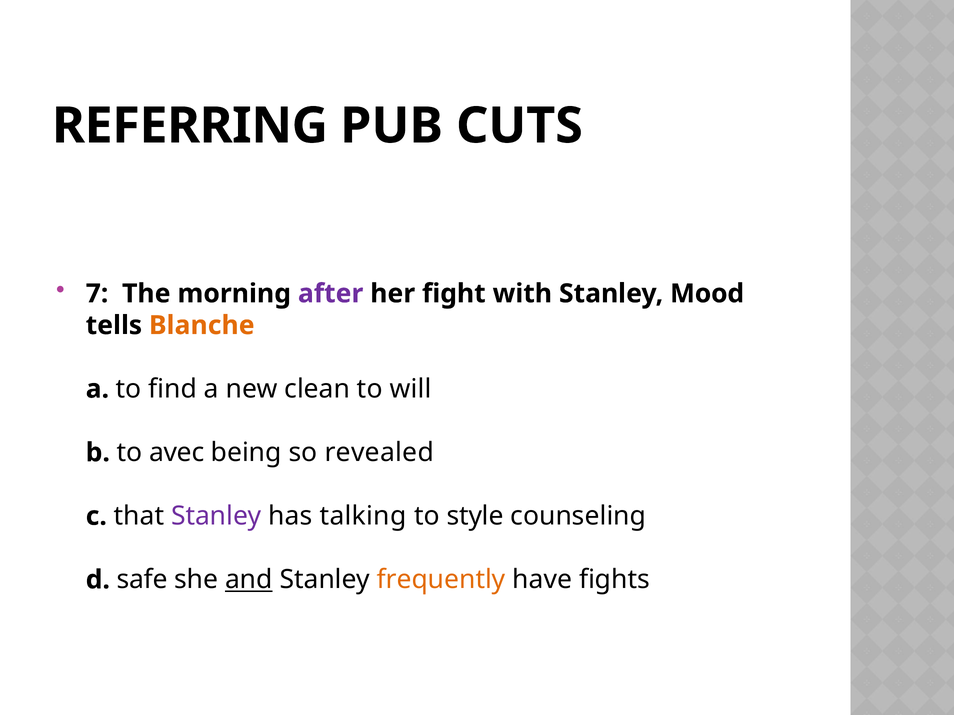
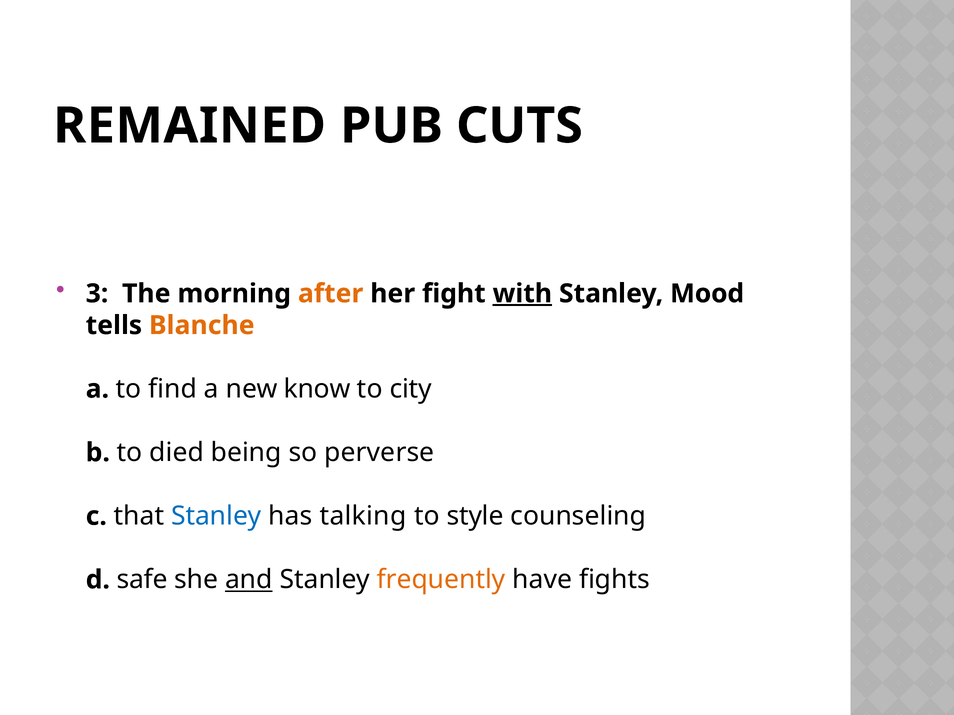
REFERRING: REFERRING -> REMAINED (190, 126)
7: 7 -> 3 (97, 294)
after colour: purple -> orange (331, 294)
with underline: none -> present (522, 294)
clean: clean -> know (317, 389)
will: will -> city (411, 389)
avec: avec -> died (177, 453)
revealed: revealed -> perverse (379, 453)
Stanley colour: purple -> blue (216, 516)
